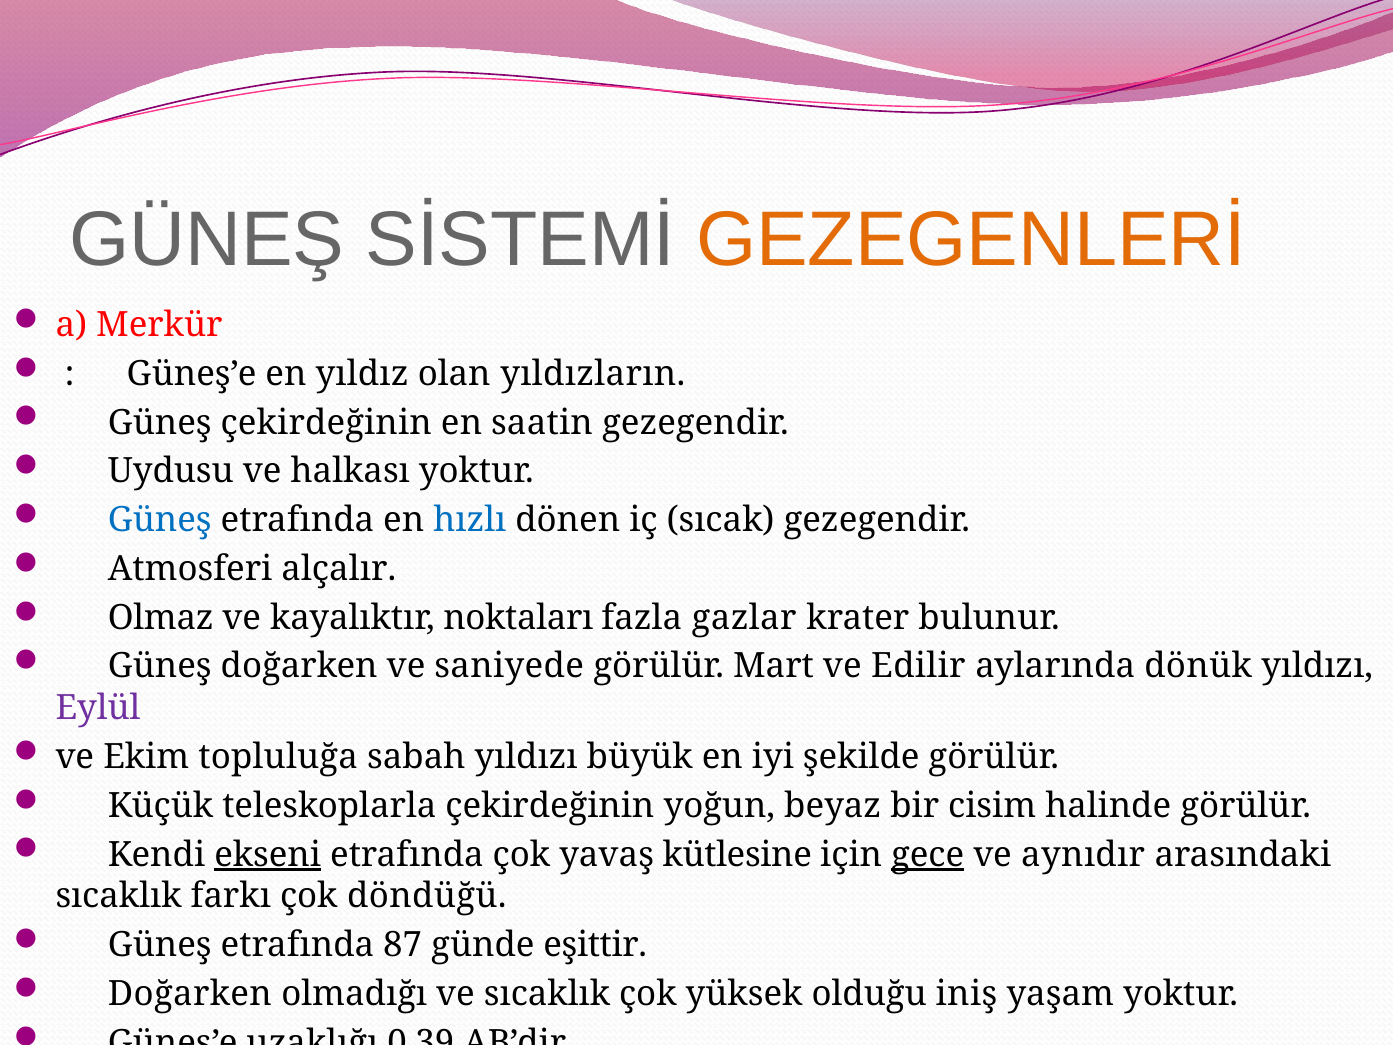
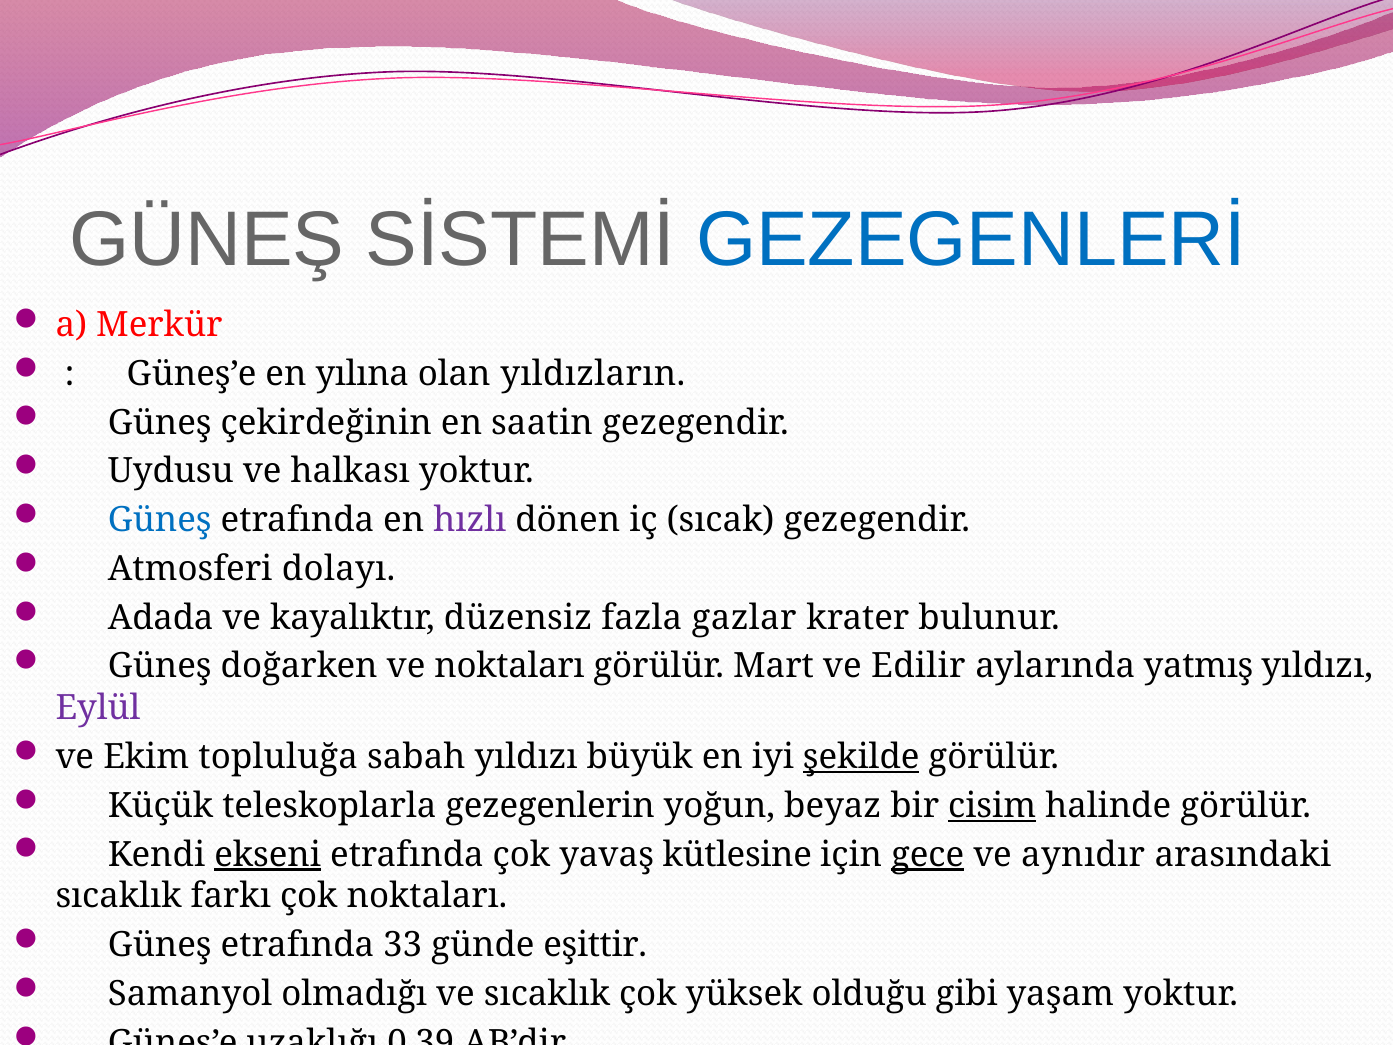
GEZEGENLERİ colour: orange -> blue (971, 240)
yıldız: yıldız -> yılına (362, 374)
hızlı colour: blue -> purple (470, 520)
alçalır: alçalır -> dolayı (339, 569)
Olmaz: Olmaz -> Adada (161, 618)
noktaları: noktaları -> düzensiz (518, 618)
ve saniyede: saniyede -> noktaları (509, 666)
dönük: dönük -> yatmış (1198, 666)
şekilde underline: none -> present (861, 757)
teleskoplarla çekirdeğinin: çekirdeğinin -> gezegenlerin (550, 806)
cisim underline: none -> present (992, 806)
çok döndüğü: döndüğü -> noktaları (427, 896)
87: 87 -> 33 (403, 945)
Doğarken: Doğarken -> Samanyol (190, 994)
iniş: iniş -> gibi (967, 994)
